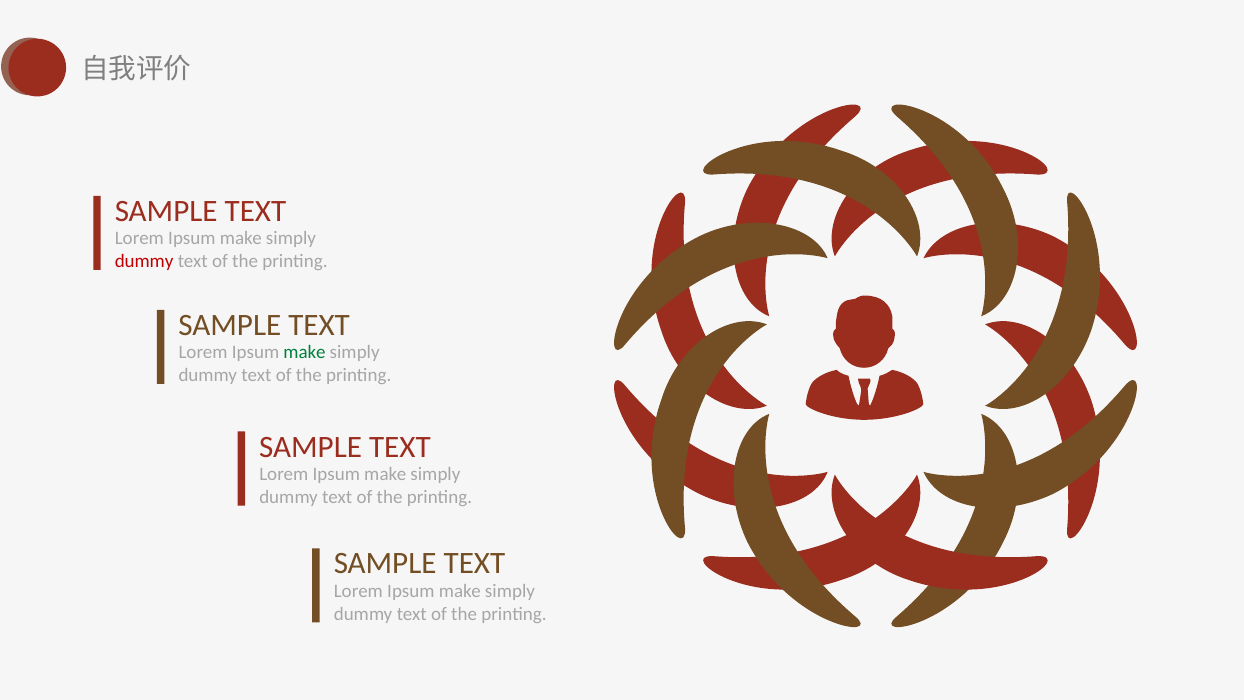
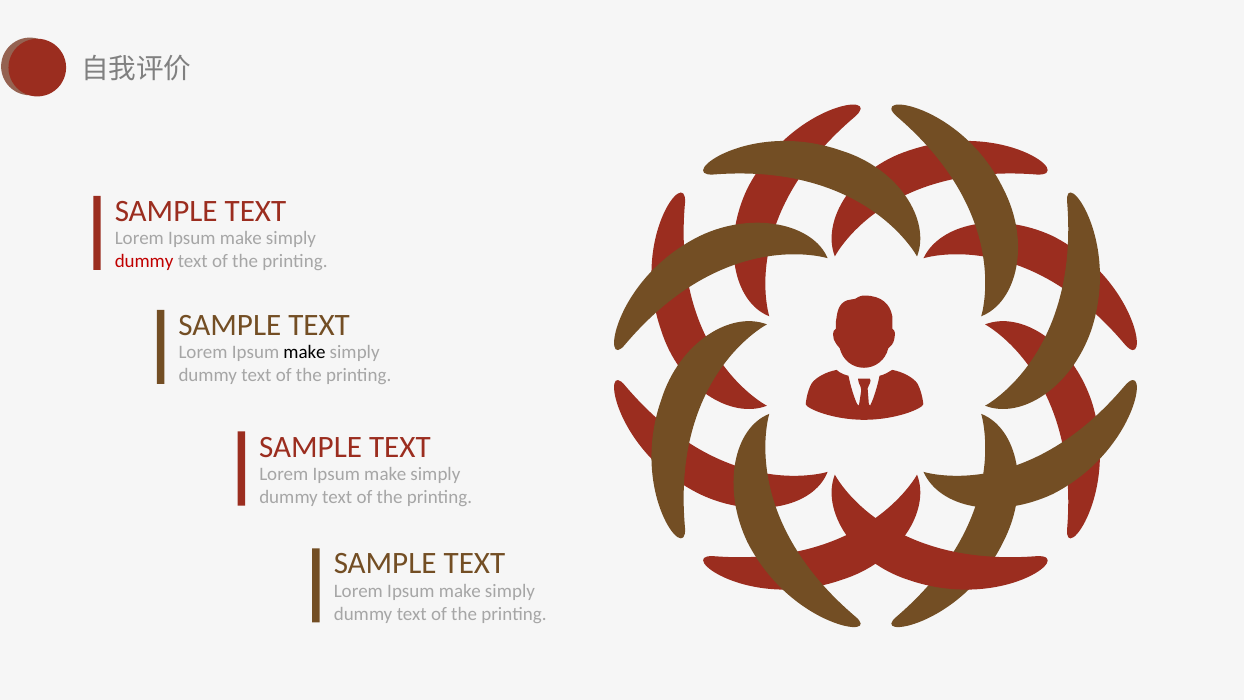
make colour: green -> black (305, 352)
